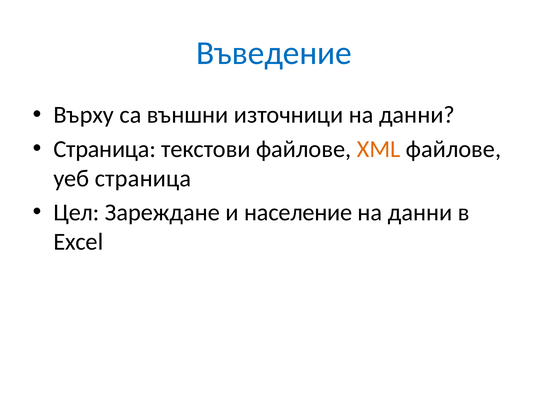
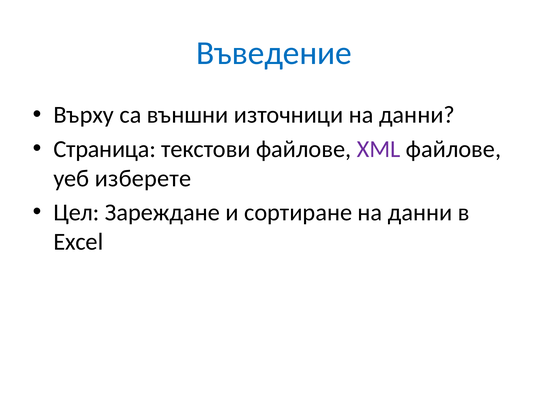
XML colour: orange -> purple (379, 149)
уеб страница: страница -> изберете (143, 178)
население: население -> сортиране (298, 212)
